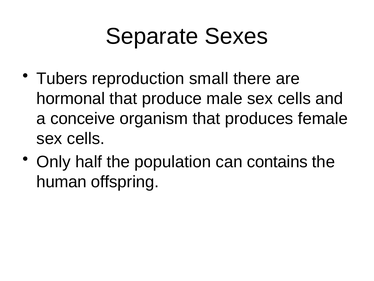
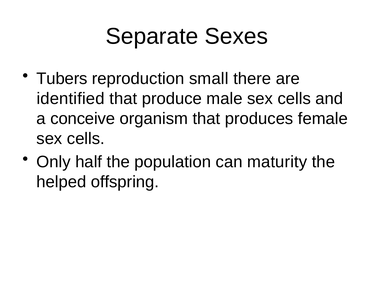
hormonal: hormonal -> identified (71, 98)
contains: contains -> maturity (277, 162)
human: human -> helped (61, 182)
